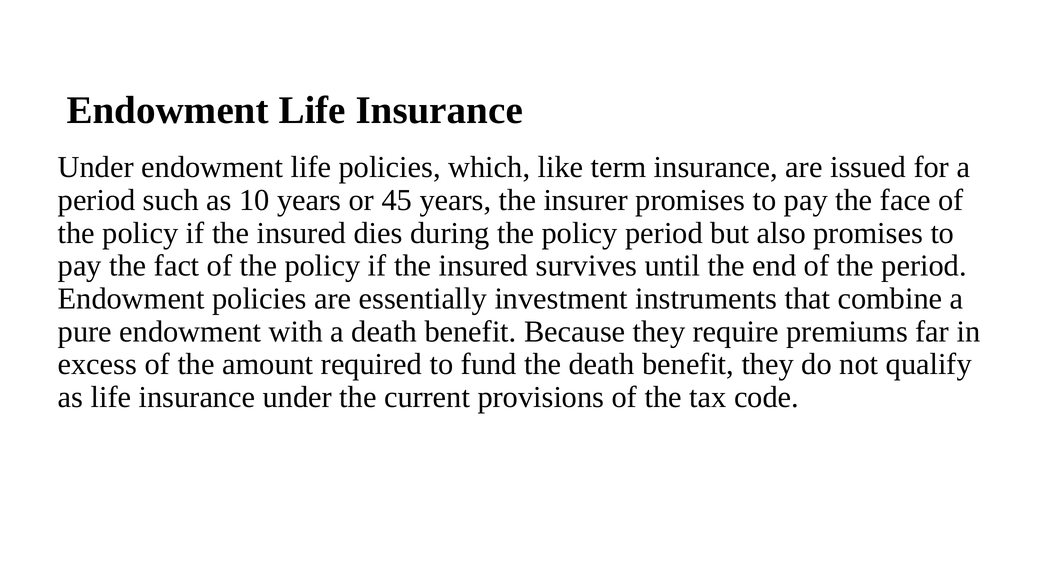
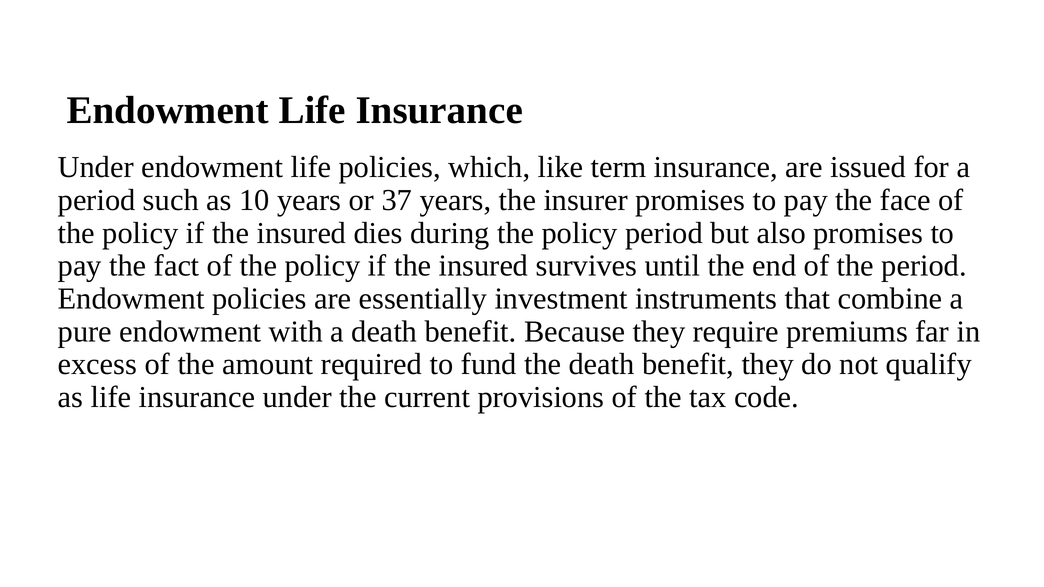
45: 45 -> 37 (397, 200)
